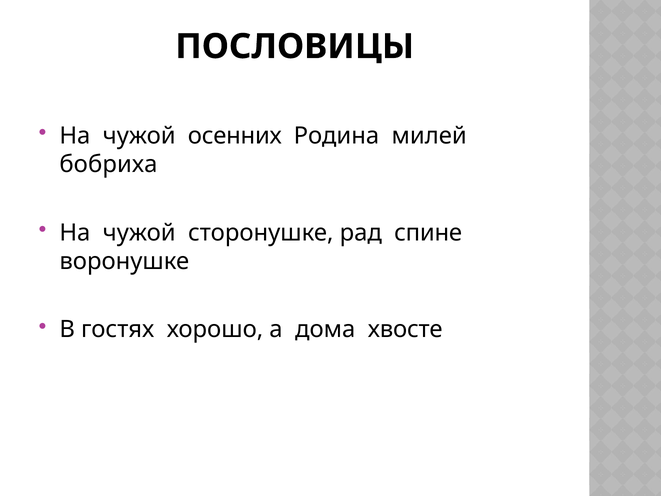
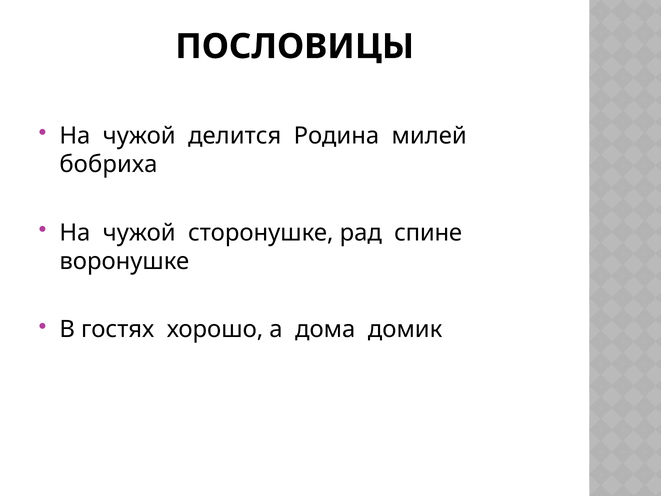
осенних: осенних -> делится (235, 136)
хвосте: хвосте -> домик (405, 329)
